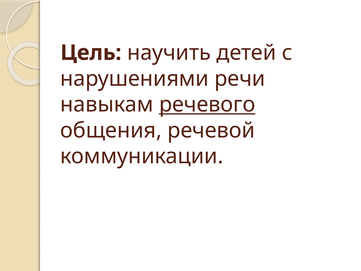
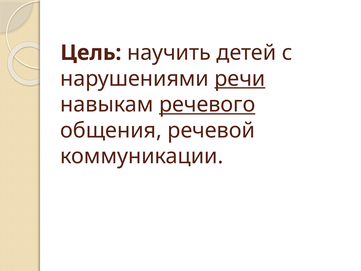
речи underline: none -> present (240, 79)
